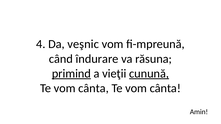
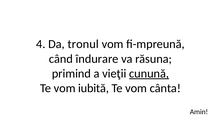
veşnic: veşnic -> tronul (83, 44)
primind underline: present -> none (71, 74)
cânta: cânta -> iubită (94, 88)
